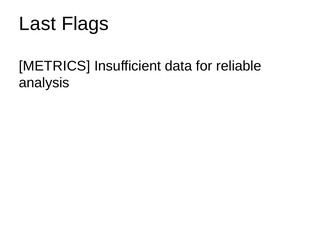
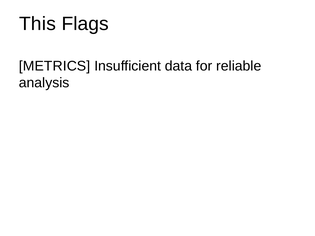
Last: Last -> This (37, 24)
